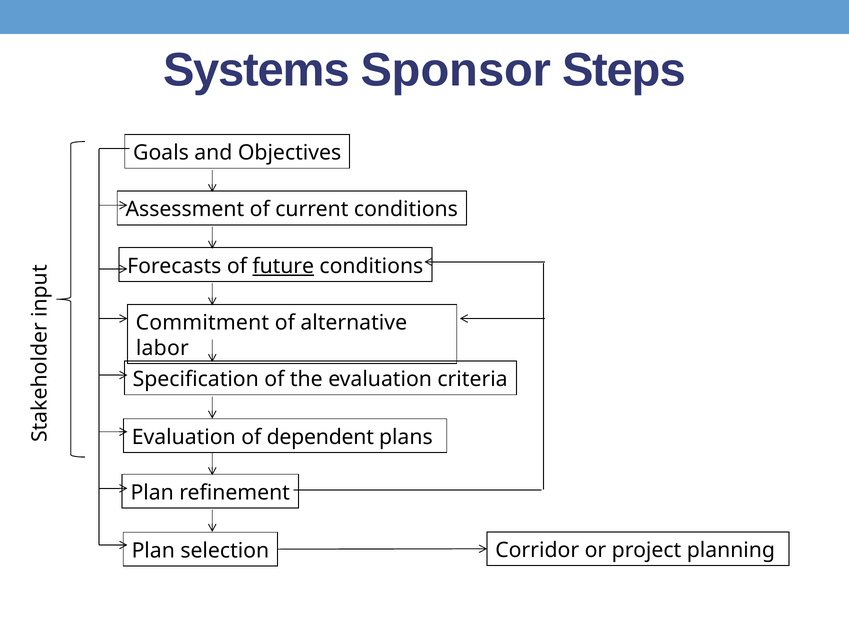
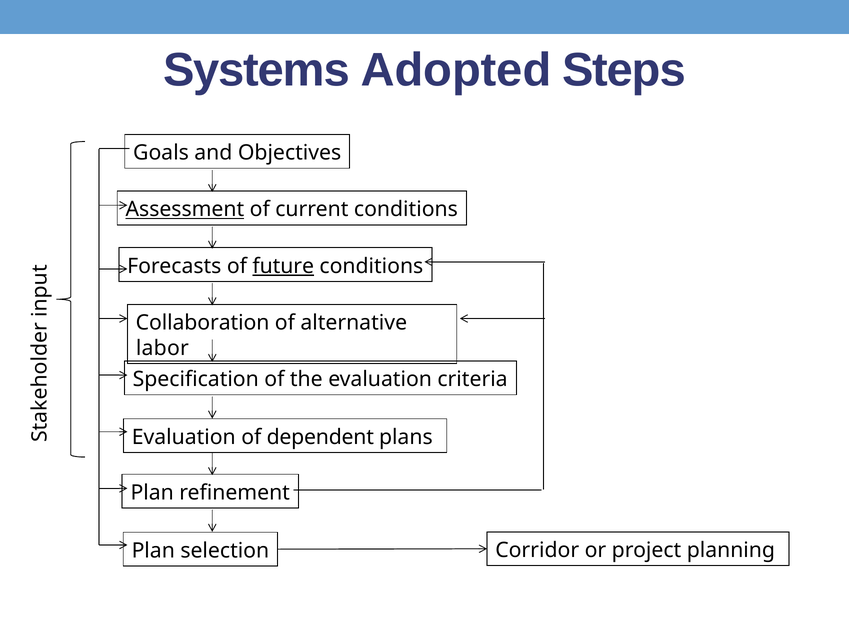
Sponsor: Sponsor -> Adopted (456, 70)
Assessment underline: none -> present (185, 209)
Commitment: Commitment -> Collaboration (203, 323)
